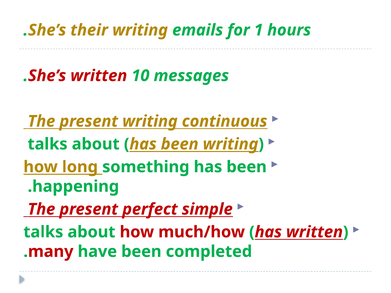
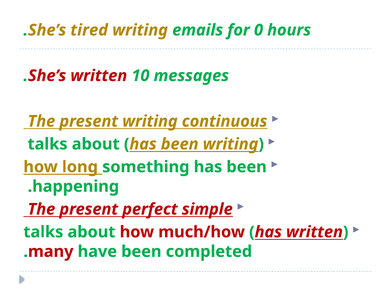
their: their -> tired (89, 30)
1: 1 -> 0 (259, 30)
